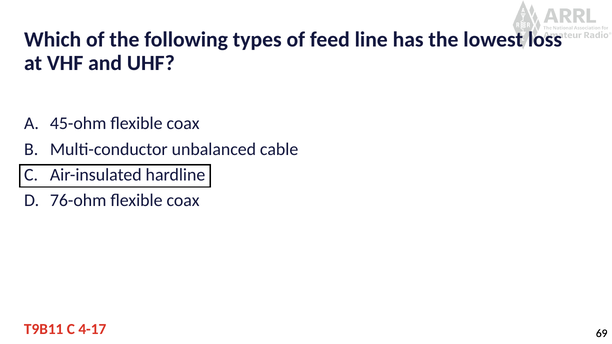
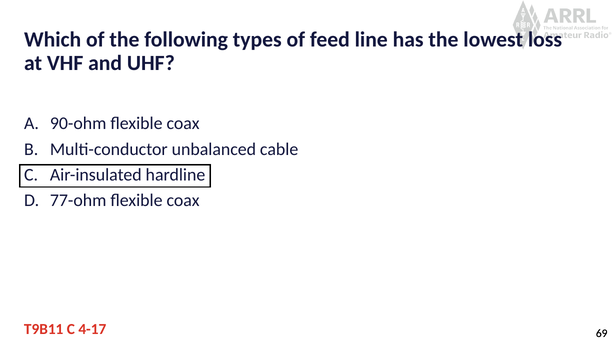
45-ohm: 45-ohm -> 90-ohm (78, 124)
76-ohm: 76-ohm -> 77-ohm (78, 200)
